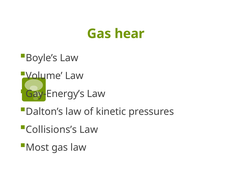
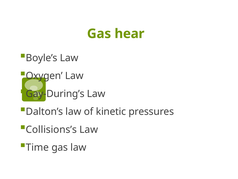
Volume: Volume -> Oxygen (44, 76)
Gay-Energy’s: Gay-Energy’s -> Gay-During’s (55, 94)
Most: Most -> Time (37, 147)
